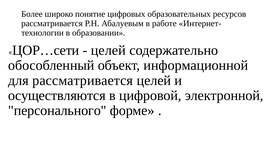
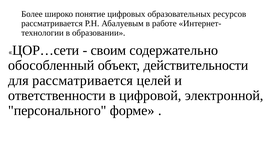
целей: целей -> своим (108, 50)
информационной: информационной -> действительности (196, 65)
осуществляются: осуществляются -> ответственности (57, 95)
